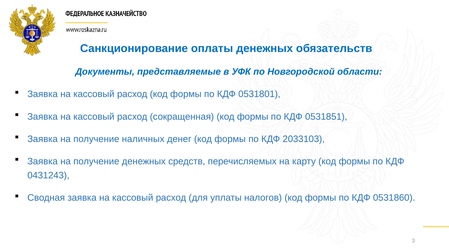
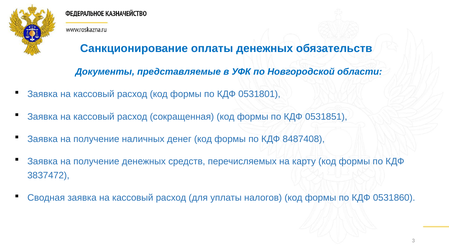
2033103: 2033103 -> 8487408 (304, 139)
0431243: 0431243 -> 3837472 (48, 176)
